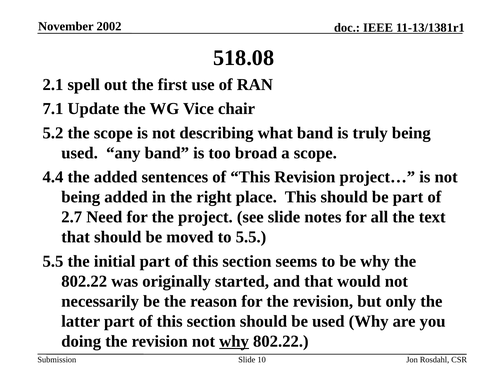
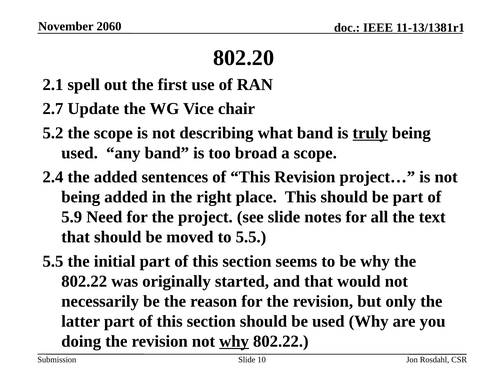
2002: 2002 -> 2060 (109, 27)
518.08: 518.08 -> 802.20 (244, 58)
7.1: 7.1 -> 2.7 (53, 109)
truly underline: none -> present (370, 133)
4.4: 4.4 -> 2.4 (53, 177)
2.7: 2.7 -> 5.9 (72, 217)
